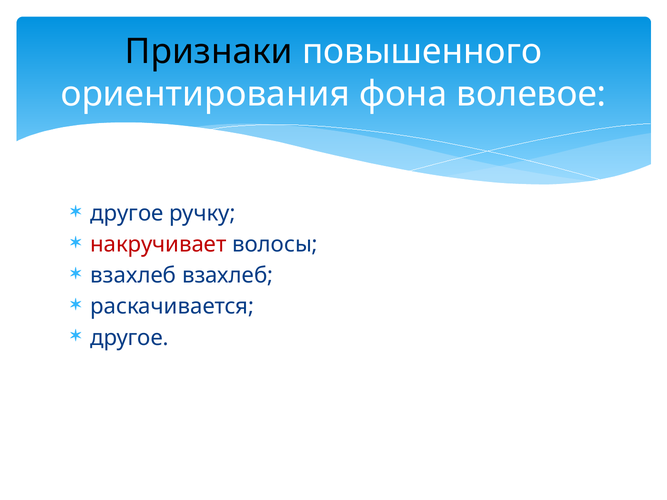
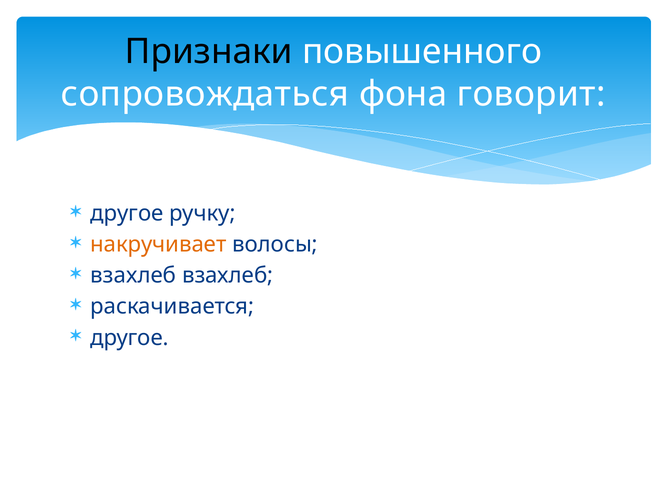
ориентирования: ориентирования -> сопровождаться (205, 94)
волевое: волевое -> говорит (531, 94)
накручивает colour: red -> orange (158, 245)
